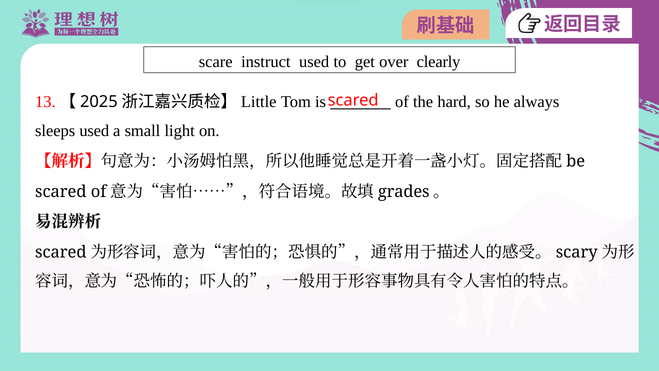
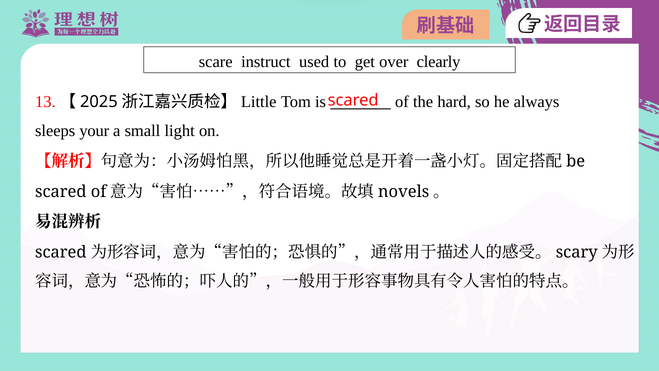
sleeps used: used -> your (94, 131)
grades: grades -> novels (404, 192)
